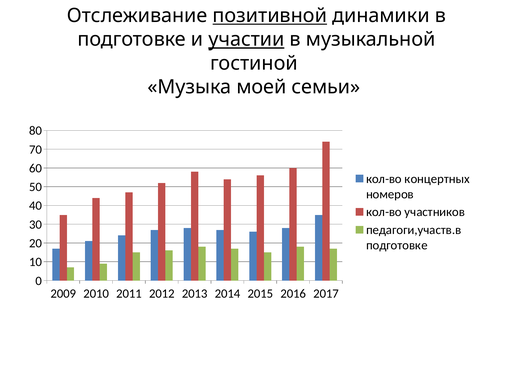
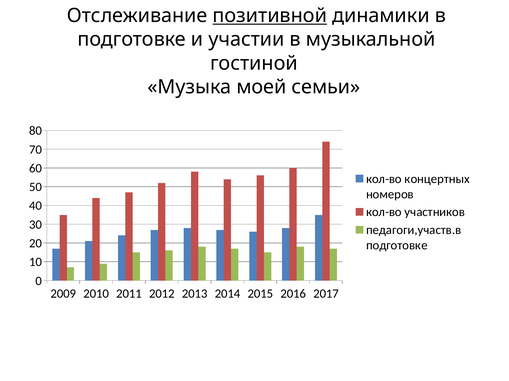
участии underline: present -> none (246, 40)
